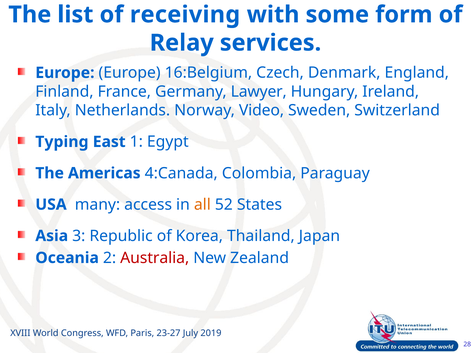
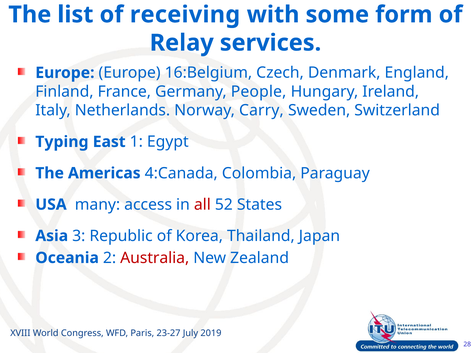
Lawyer: Lawyer -> People (259, 92)
Video: Video -> Carry (261, 110)
all colour: orange -> red (202, 205)
